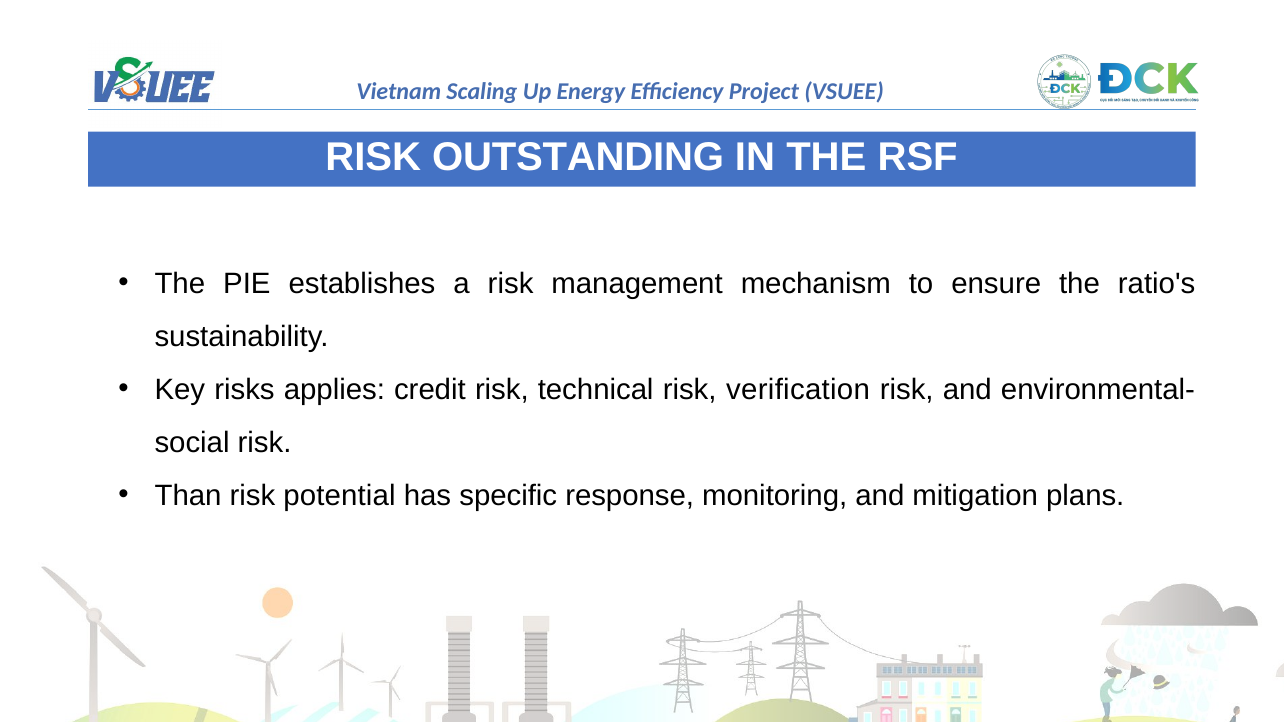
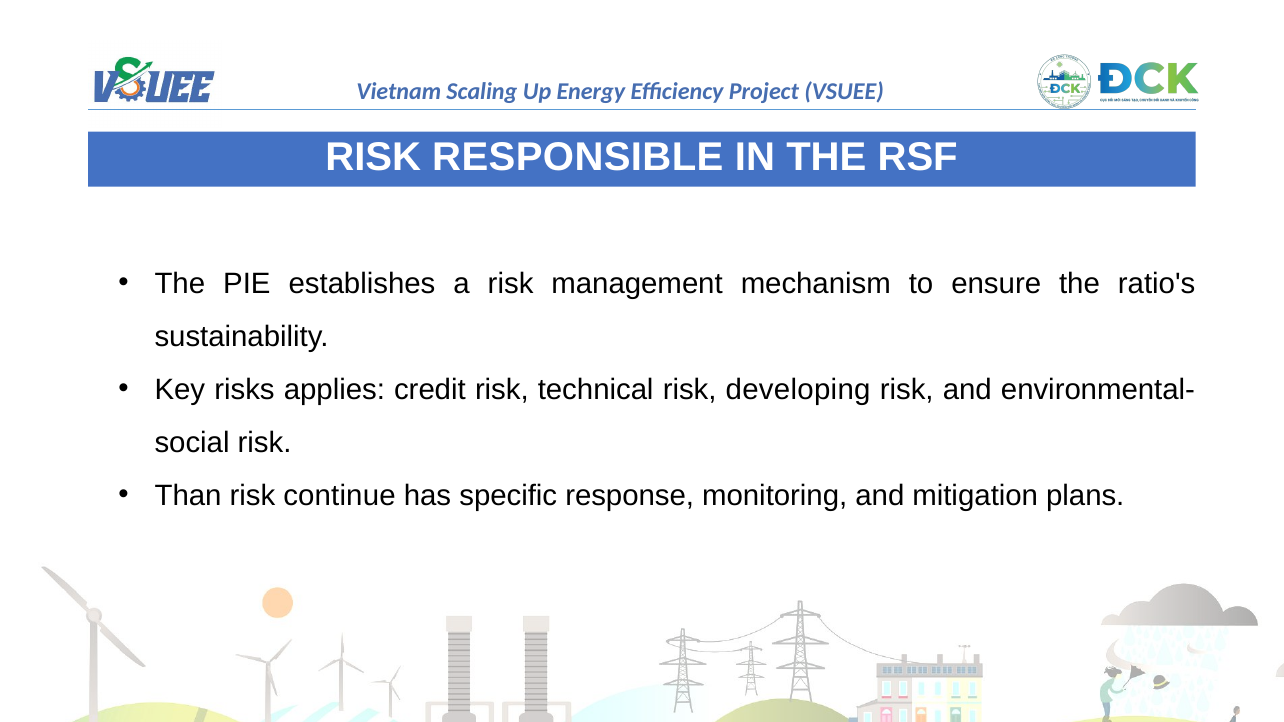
OUTSTANDING: OUTSTANDING -> RESPONSIBLE (578, 158)
verification: verification -> developing (798, 390)
potential: potential -> continue (339, 495)
